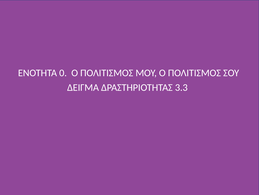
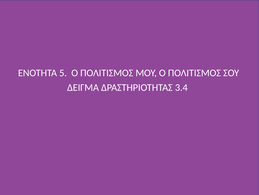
0: 0 -> 5 (63, 73)
3.3: 3.3 -> 3.4 (181, 87)
